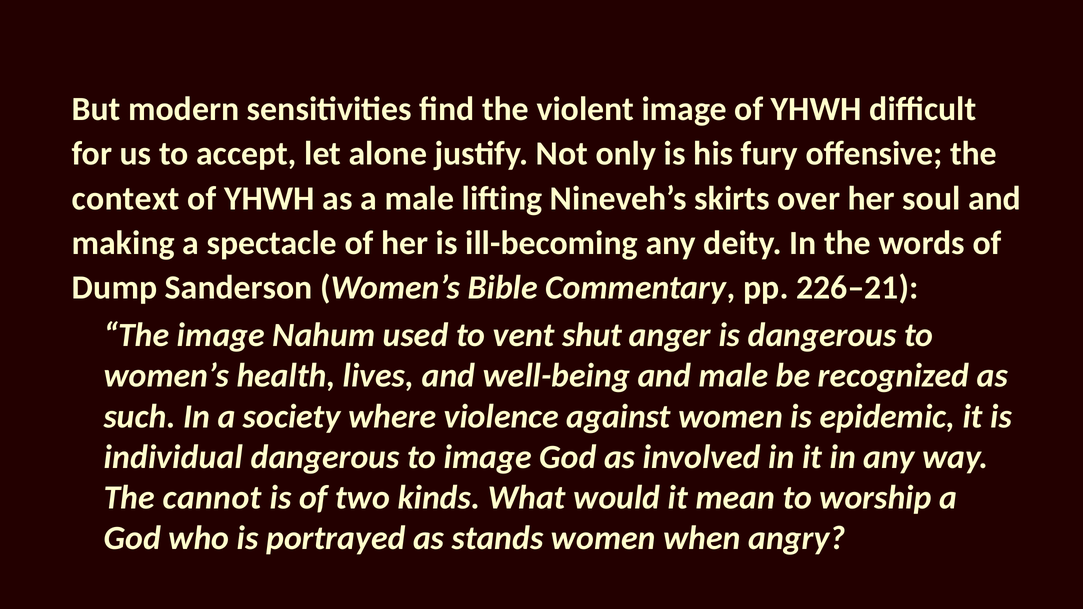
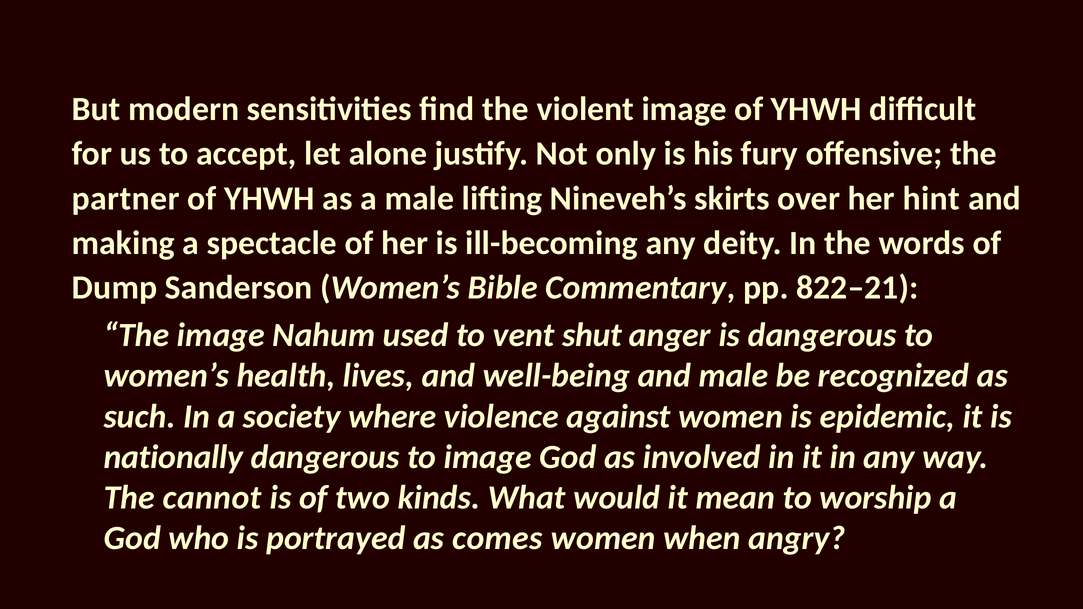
context: context -> partner (126, 199)
soul: soul -> hint (931, 199)
226–21: 226–21 -> 822–21 (857, 288)
individual: individual -> nationally (174, 457)
stands: stands -> comes (497, 538)
